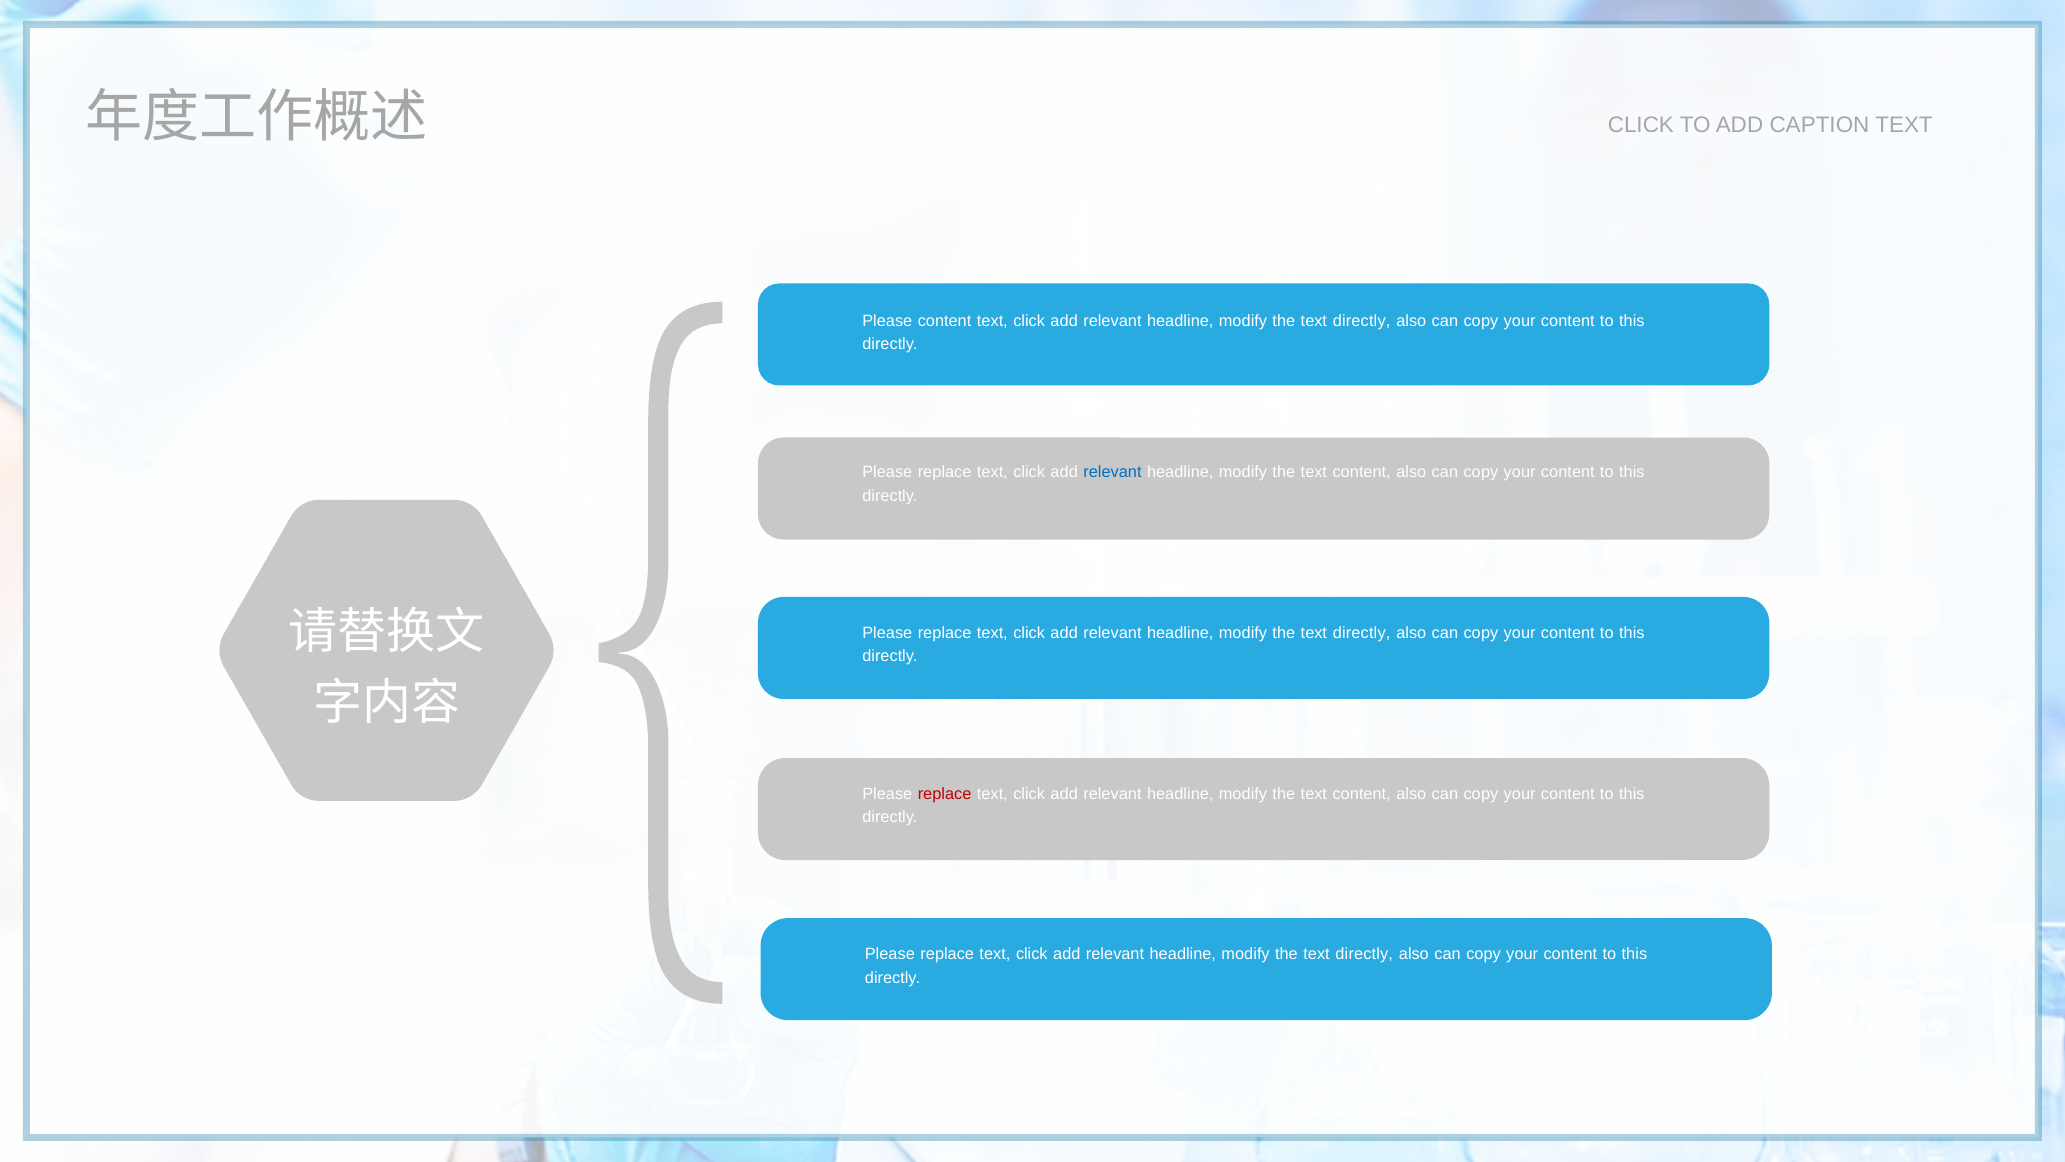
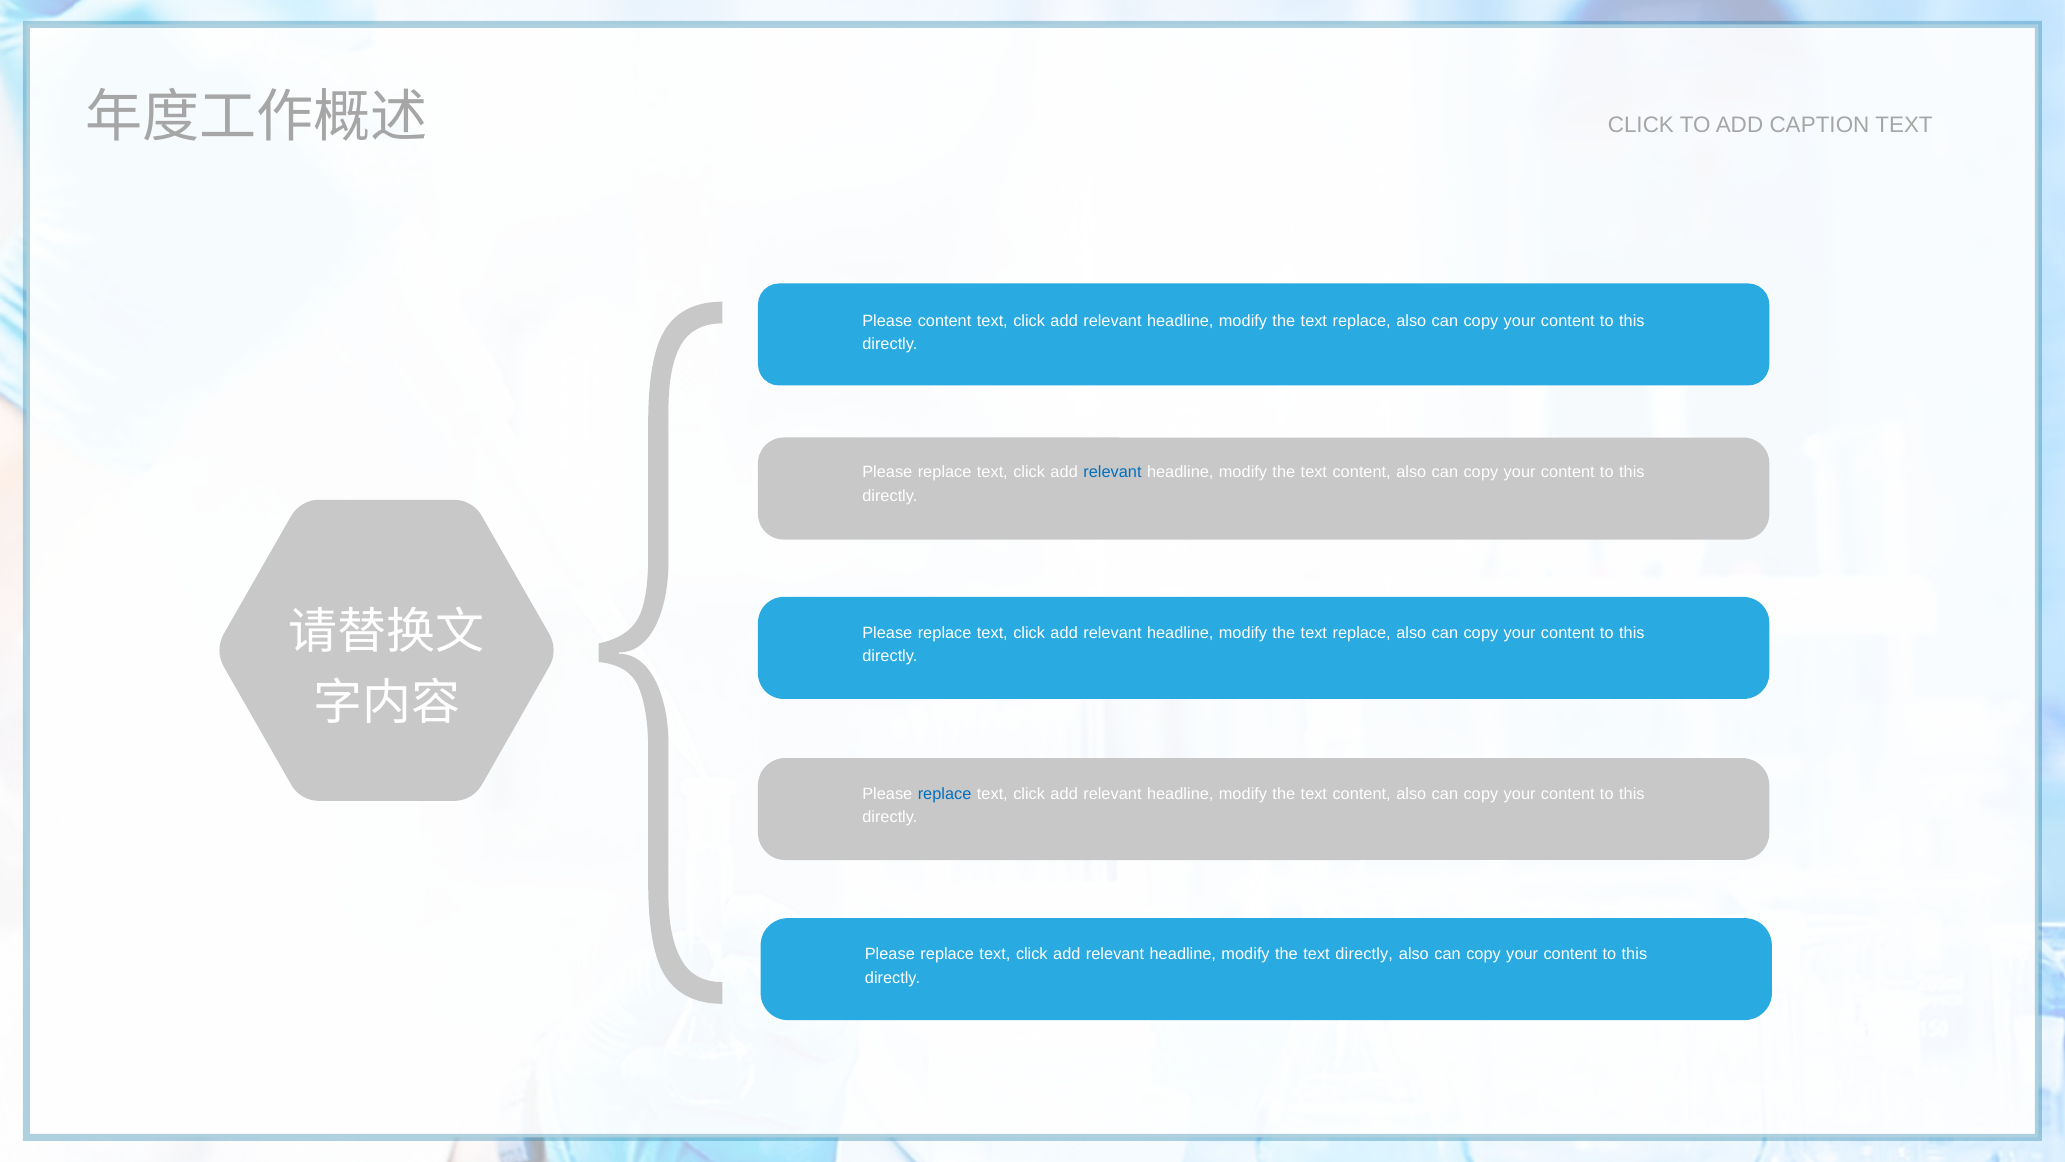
directly: directly -> replace (1362, 321)
directly: directly -> replace (1362, 633)
replace colour: red -> blue (945, 793)
